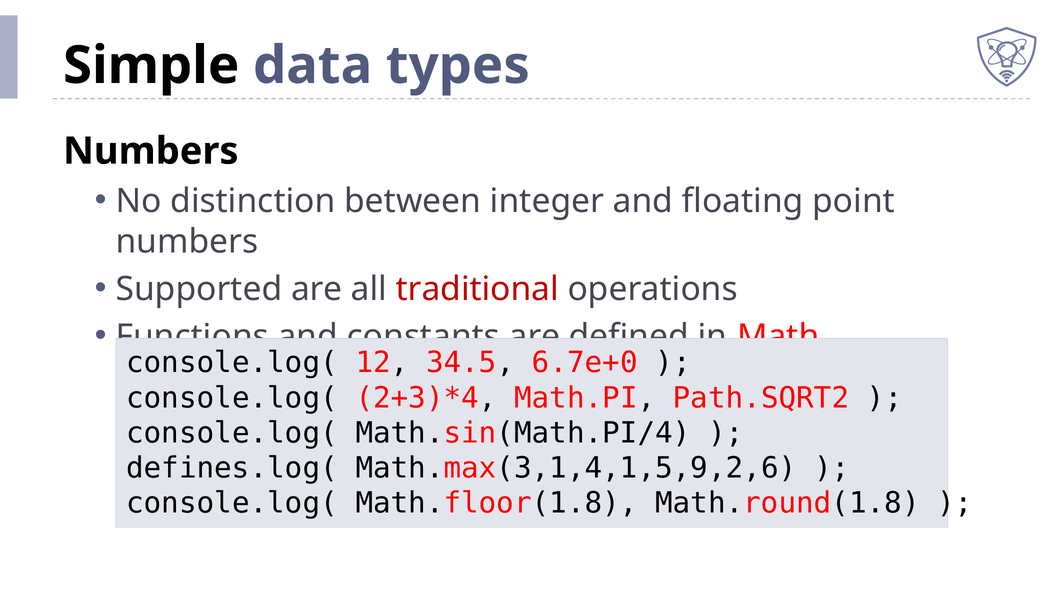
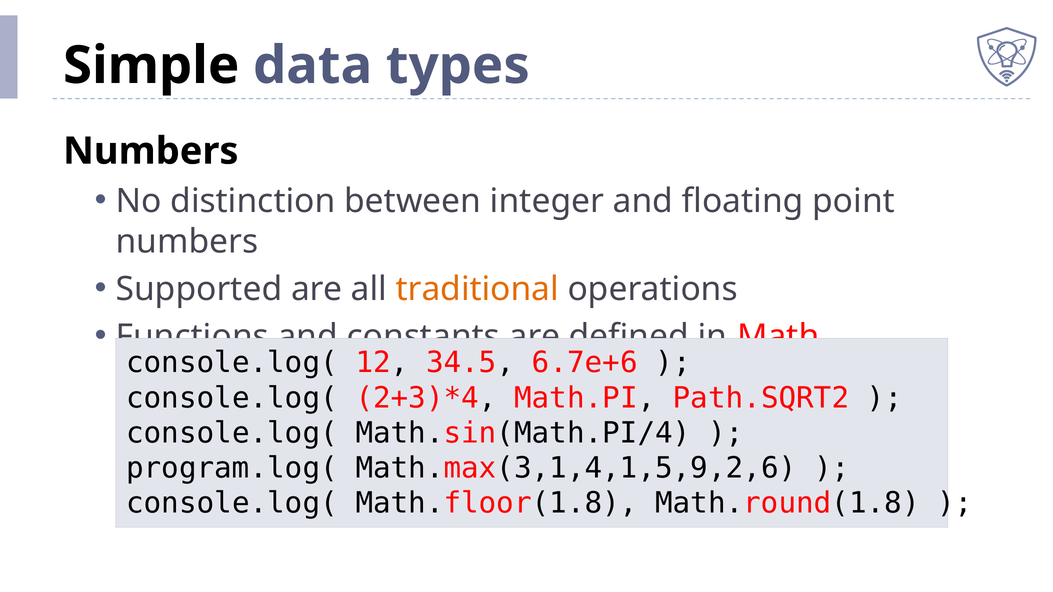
traditional colour: red -> orange (477, 289)
6.7e+0: 6.7e+0 -> 6.7e+6 (585, 363)
defines.log(: defines.log( -> program.log( (232, 468)
